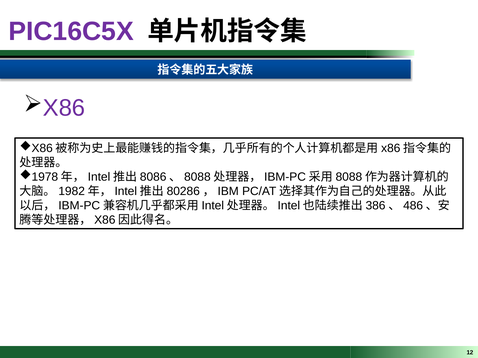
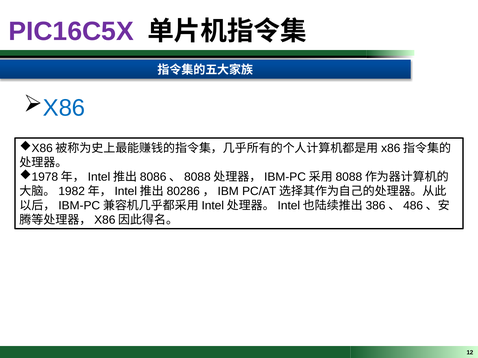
X86 colour: purple -> blue (64, 108)
